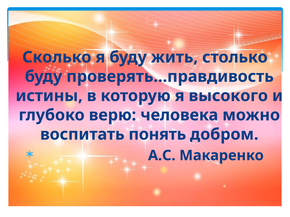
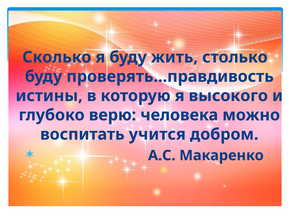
понять: понять -> учится (157, 135)
